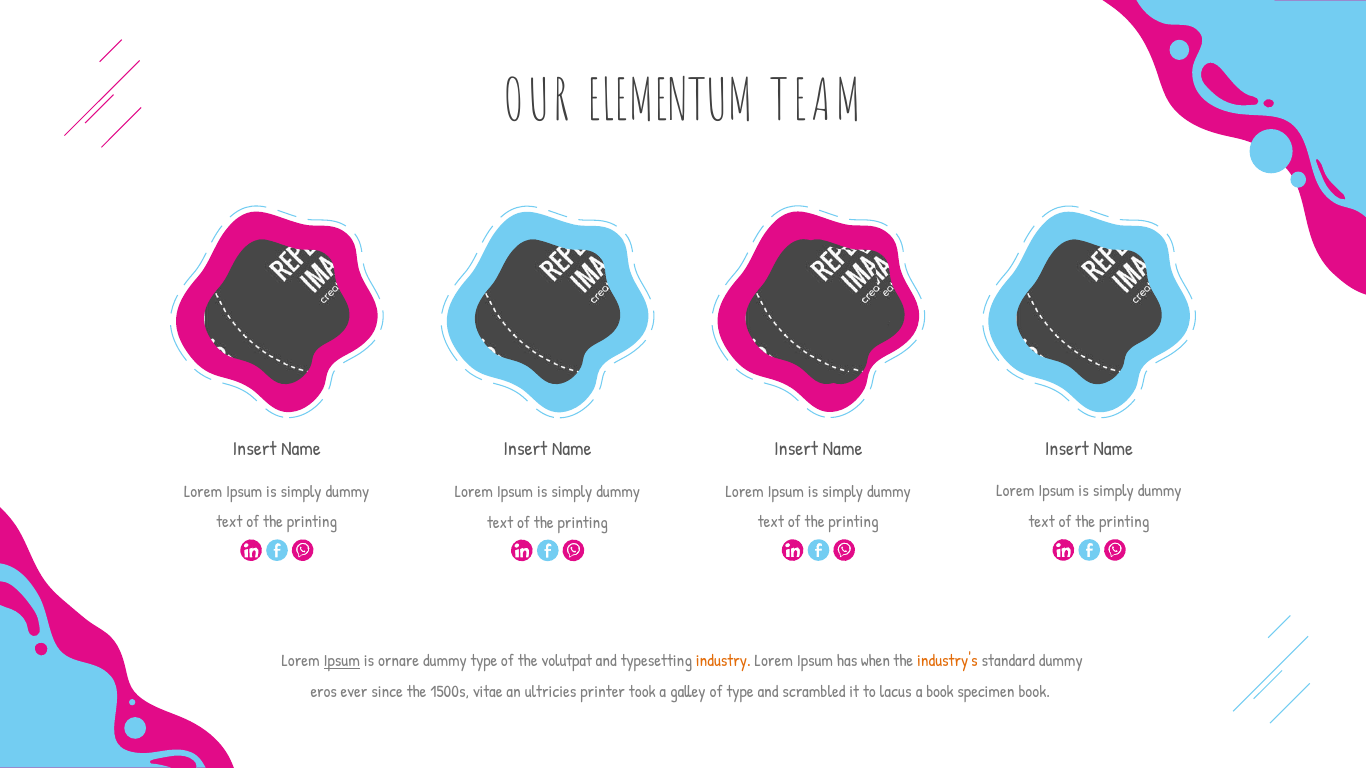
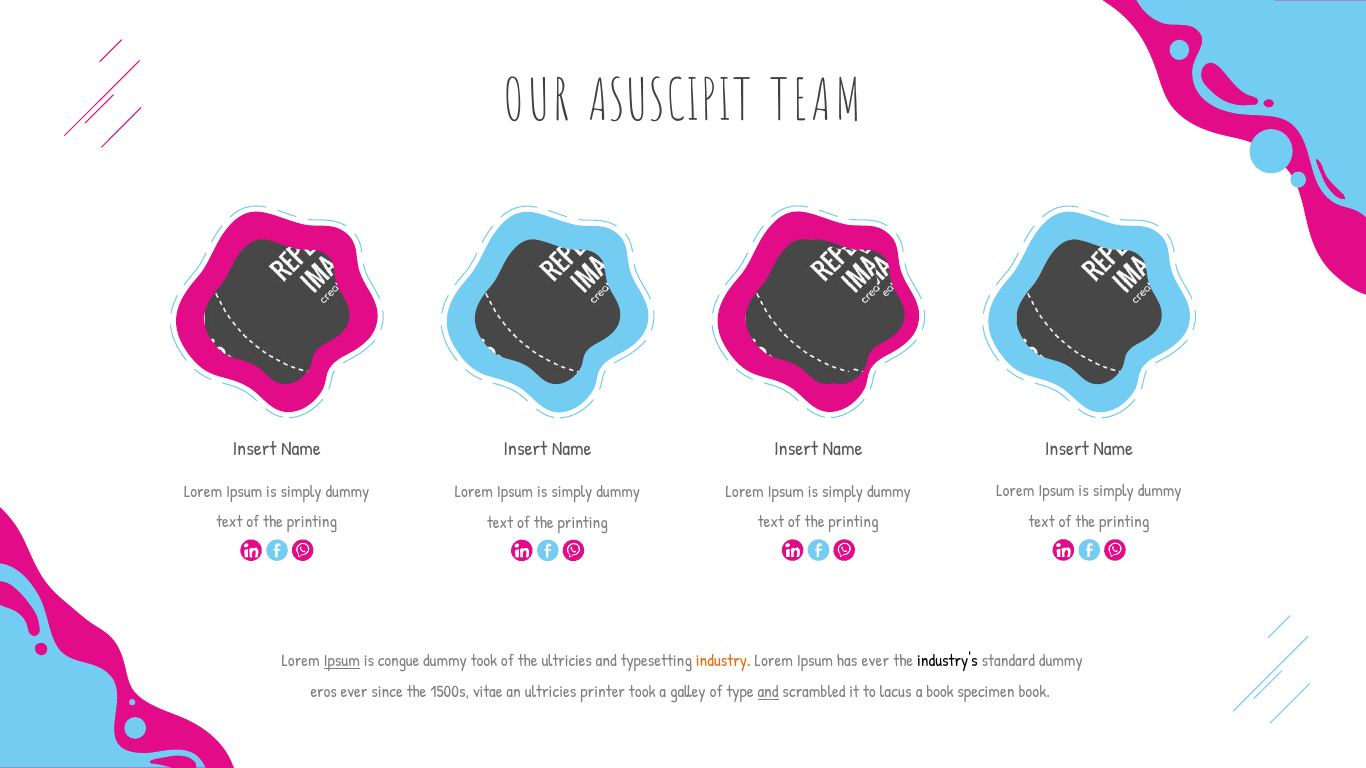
ELEMENTUM: ELEMENTUM -> ASUSCIPIT (670, 102)
ornare: ornare -> congue (399, 661)
dummy type: type -> took (484, 661)
the volutpat: volutpat -> ultricies (567, 661)
has when: when -> ever (875, 661)
industry's colour: orange -> black (947, 661)
and underline: none -> present (768, 692)
